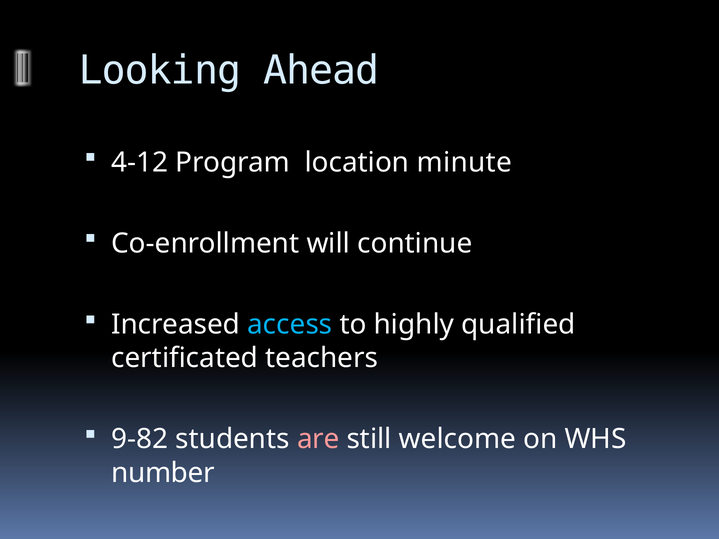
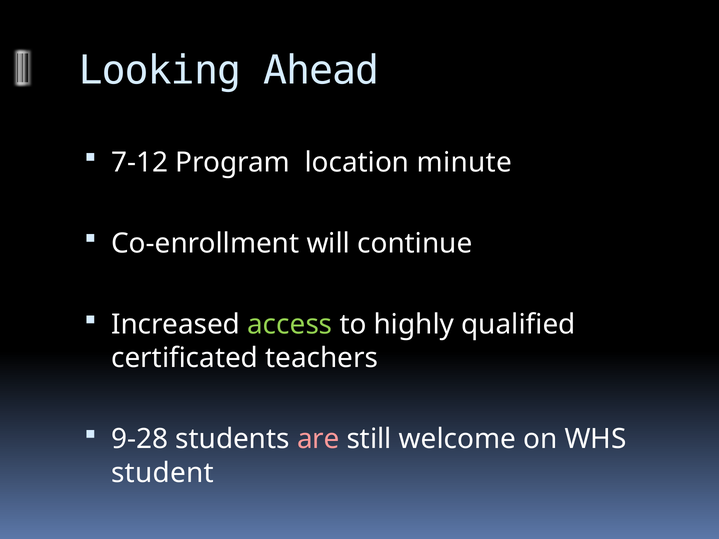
4-12: 4-12 -> 7-12 (140, 163)
access colour: light blue -> light green (290, 325)
9-82: 9-82 -> 9-28 (140, 439)
number: number -> student (163, 473)
